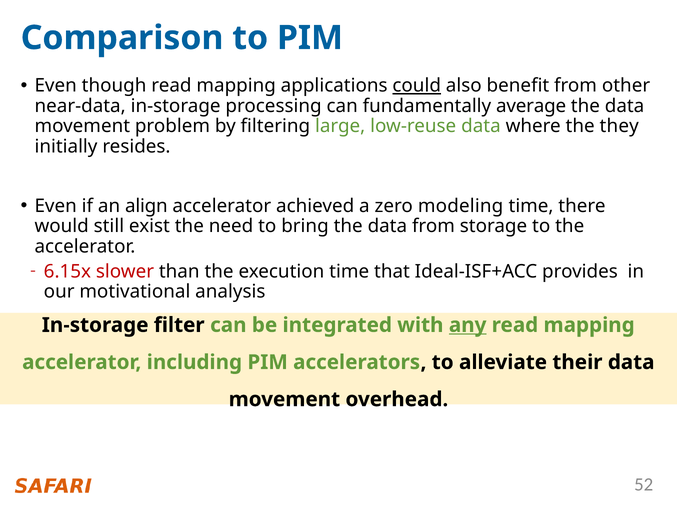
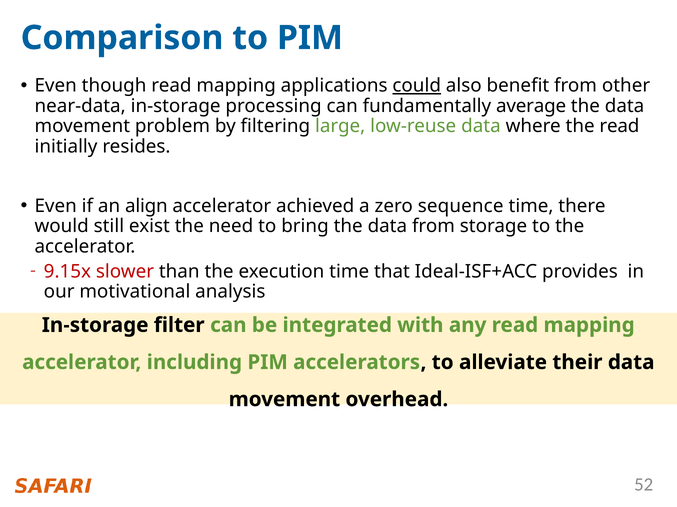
the they: they -> read (619, 126)
modeling: modeling -> sequence (461, 206)
6.15x: 6.15x -> 9.15x (67, 272)
any underline: present -> none (468, 326)
